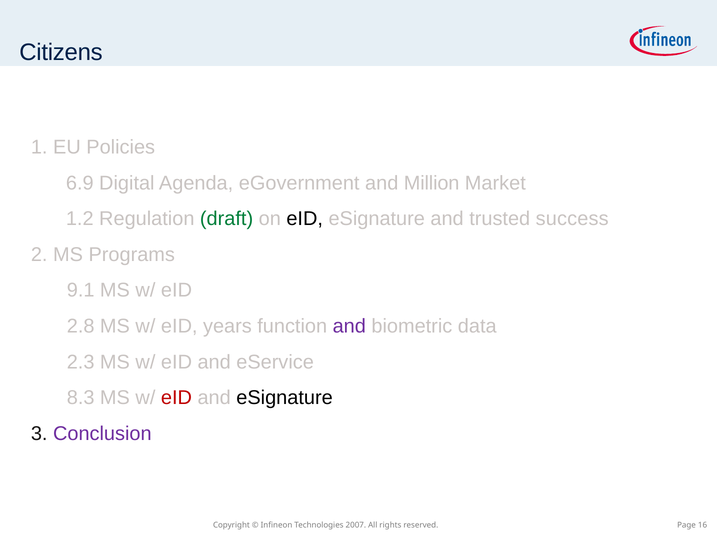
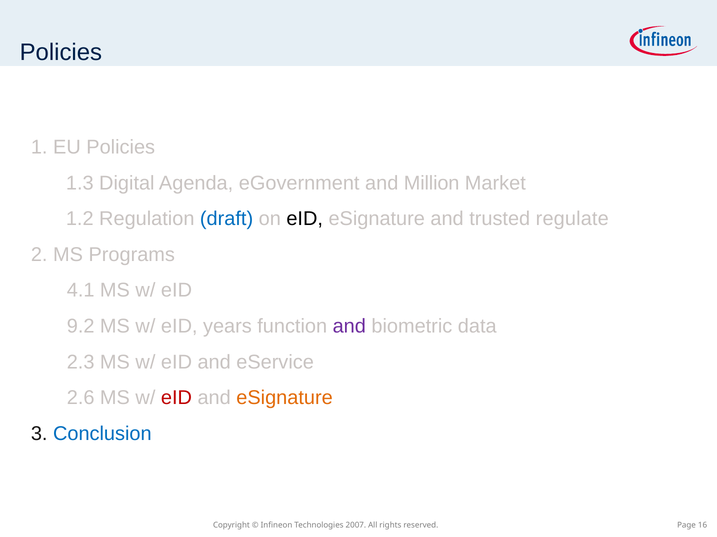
Citizens: Citizens -> Policies (61, 52)
6.9: 6.9 -> 1.3 (80, 183)
draft colour: green -> blue (227, 219)
success: success -> regulate (572, 219)
9.1: 9.1 -> 4.1 (81, 291)
2.8: 2.8 -> 9.2 (81, 327)
8.3: 8.3 -> 2.6 (81, 398)
eSignature colour: black -> orange (285, 398)
Conclusion colour: purple -> blue (102, 434)
